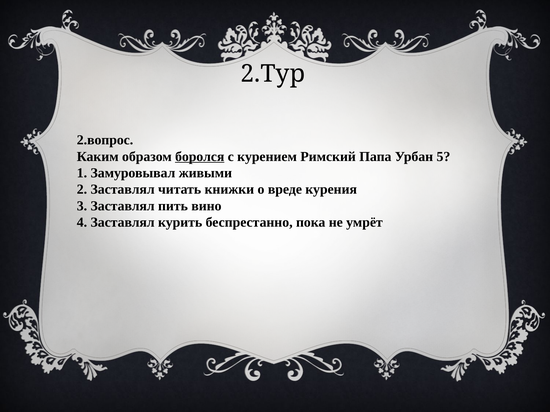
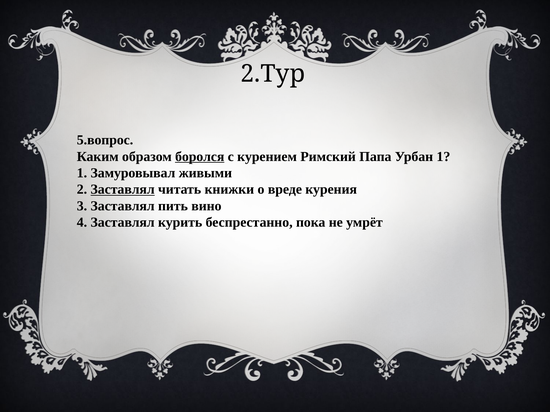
2.вопрос: 2.вопрос -> 5.вопрос (105, 140)
Урбан 5: 5 -> 1 (443, 157)
Заставлял underline: none -> present (123, 190)
